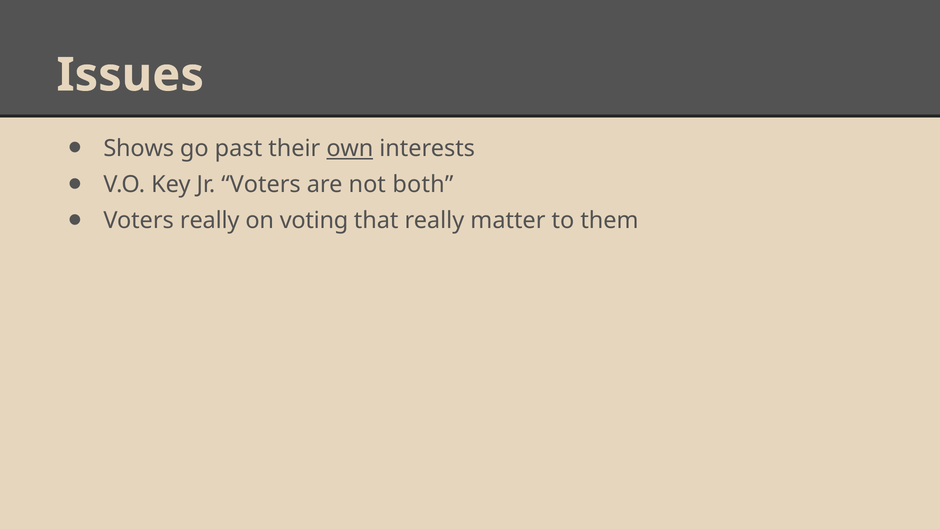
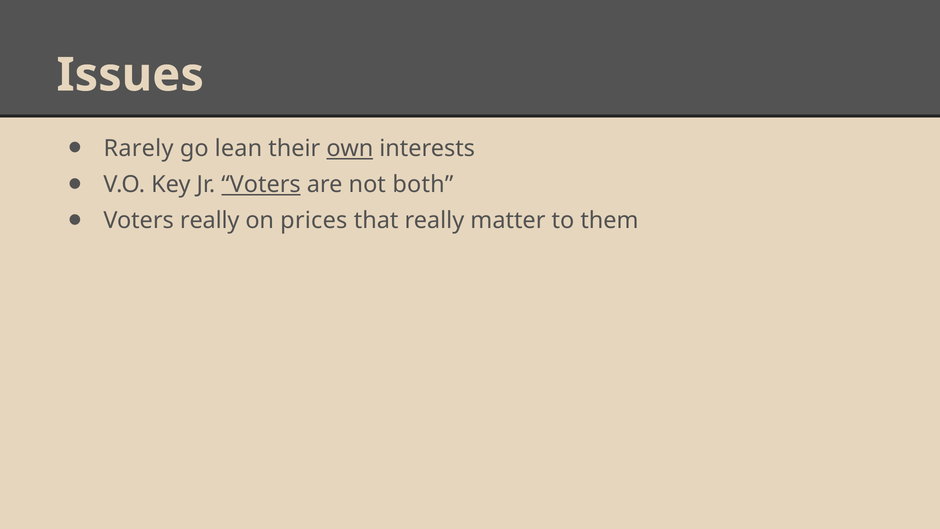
Shows: Shows -> Rarely (139, 149)
past: past -> lean (238, 149)
Voters underline: none -> present (261, 185)
voting: voting -> prices (314, 221)
